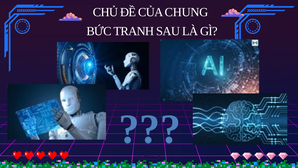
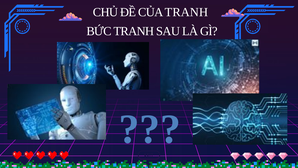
CỦA CHUNG: CHUNG -> TRANH (186, 12)
